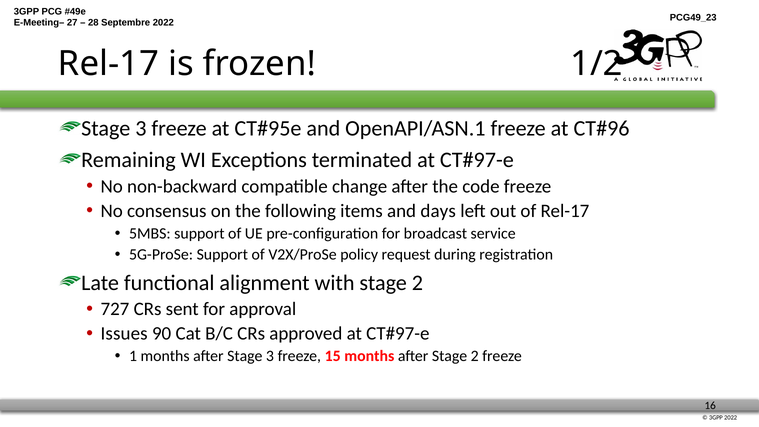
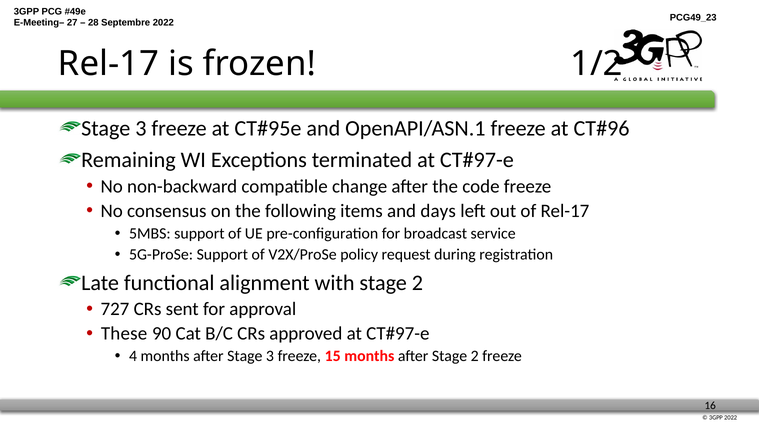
Issues: Issues -> These (124, 333)
1: 1 -> 4 (133, 356)
